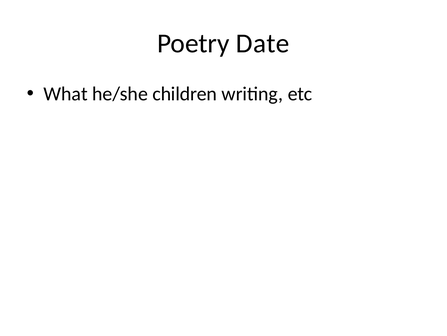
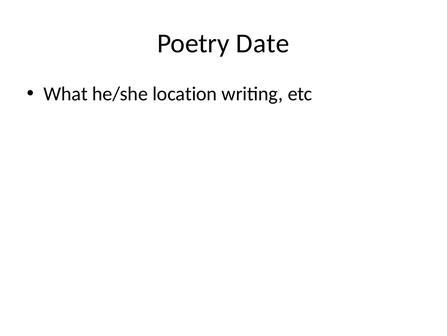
children: children -> location (185, 94)
